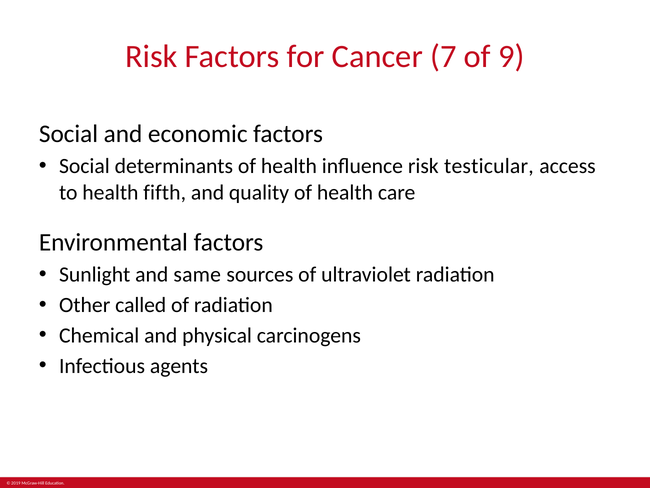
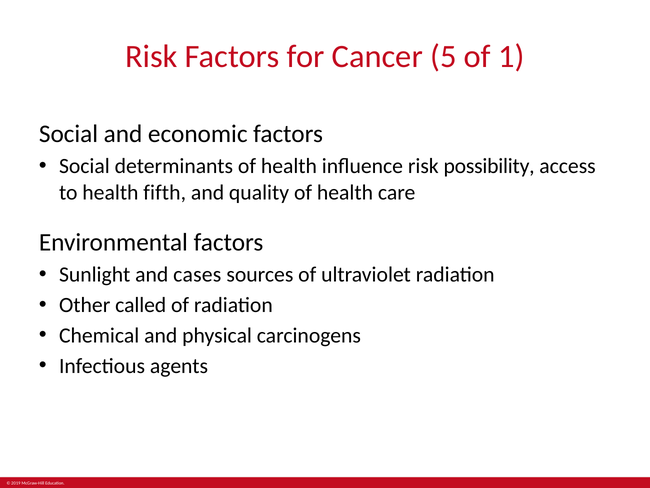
7: 7 -> 5 (443, 57)
9: 9 -> 1 (511, 57)
testicular: testicular -> possibility (489, 166)
same: same -> cases (197, 274)
